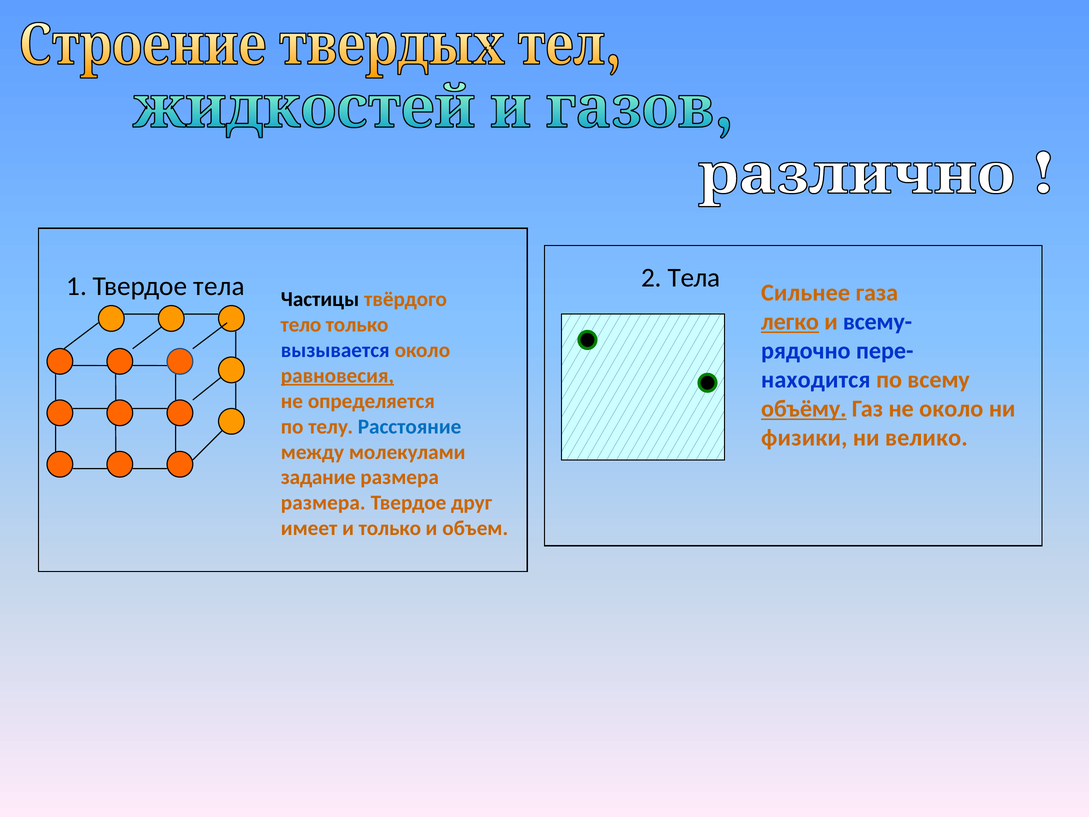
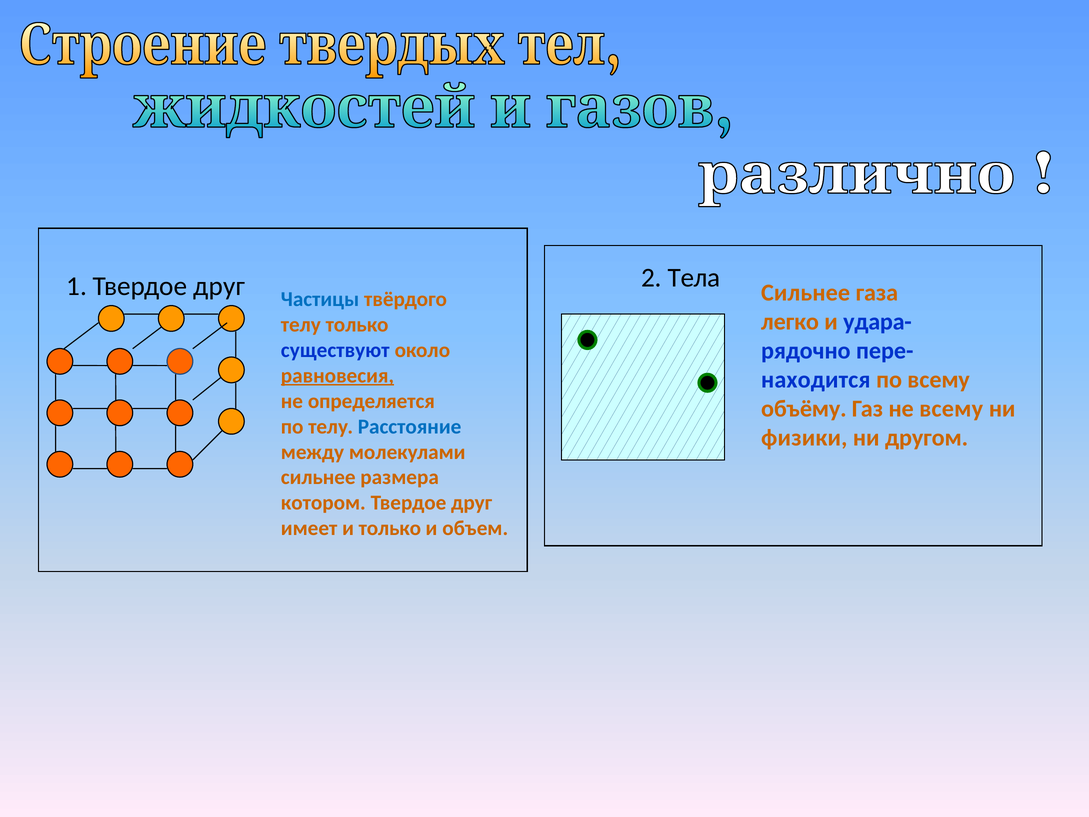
1 Твердое тела: тела -> друг (219, 286)
Частицы colour: black -> blue (320, 299)
легко underline: present -> none (790, 322)
всему-: всему- -> удара- (877, 322)
тело: тело -> телу (301, 325)
вызывается: вызывается -> существуют (335, 350)
объёму underline: present -> none (804, 409)
не около: около -> всему (951, 409)
велико: велико -> другом (927, 438)
задание: задание -> сильнее (318, 477)
размера: размера -> котором (323, 503)
